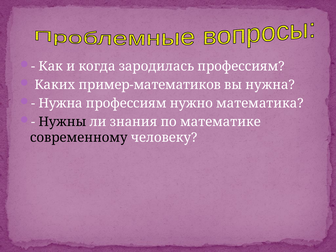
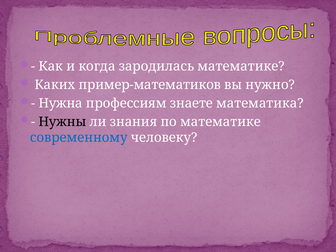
зародилась профессиям: профессиям -> математике (241, 66)
вы нужна: нужна -> нужно (270, 85)
нужно: нужно -> знаете (191, 103)
современному colour: black -> blue (79, 138)
